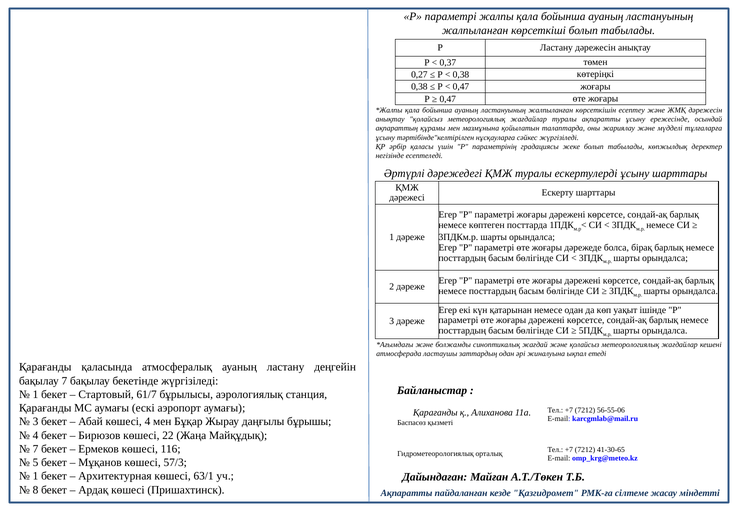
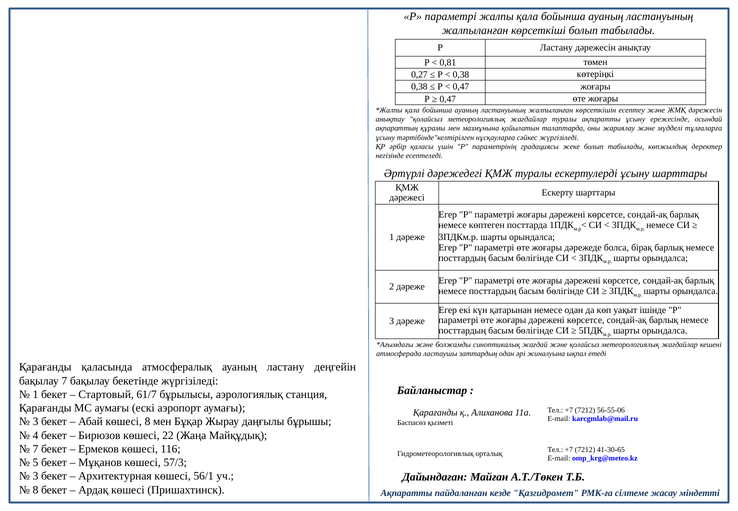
0,37: 0,37 -> 0,81 (448, 63)
көшесі 4: 4 -> 8 (147, 422)
1: 1 -> 3 (35, 476)
63/1: 63/1 -> 56/1 (204, 476)
